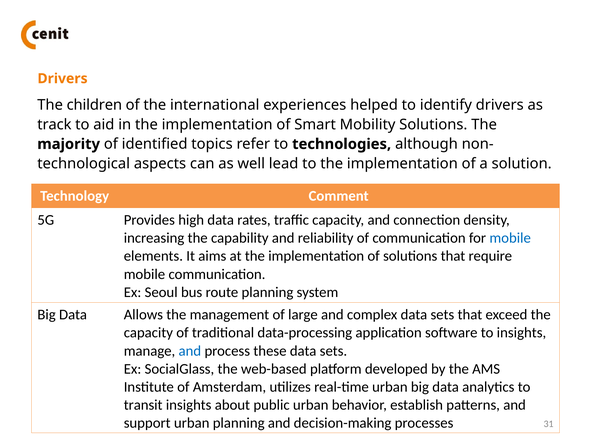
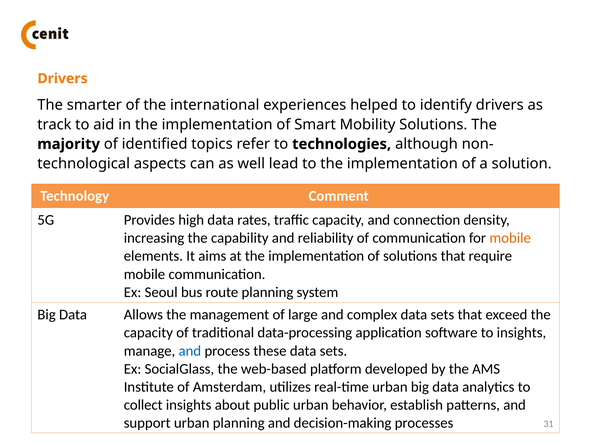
children: children -> smarter (94, 105)
mobile colour: blue -> orange (510, 238)
transit: transit -> collect (143, 404)
